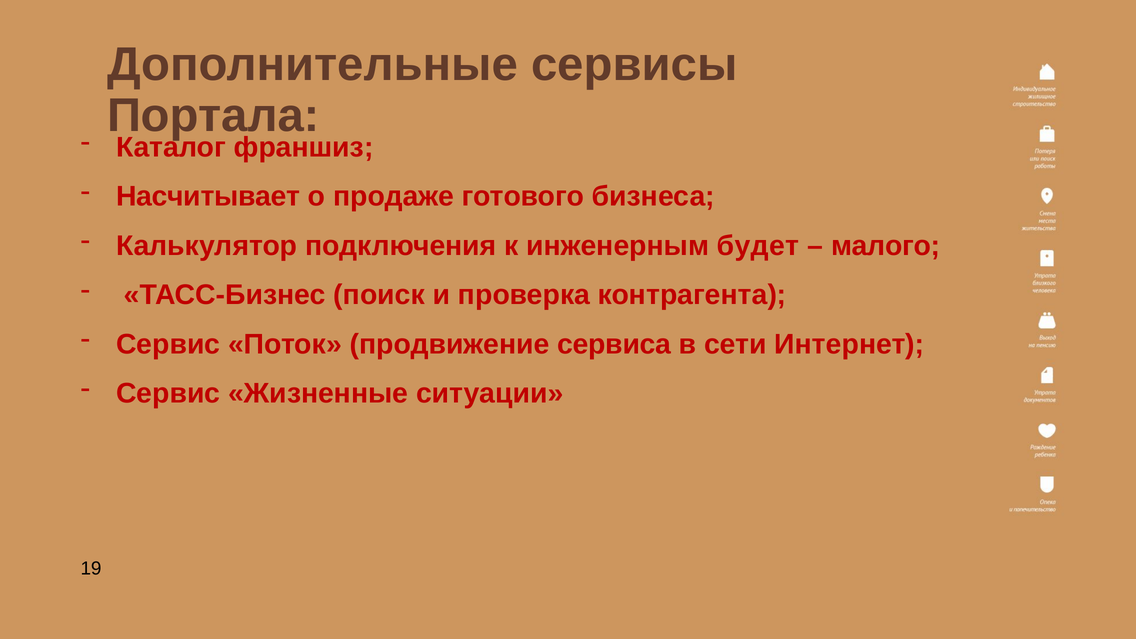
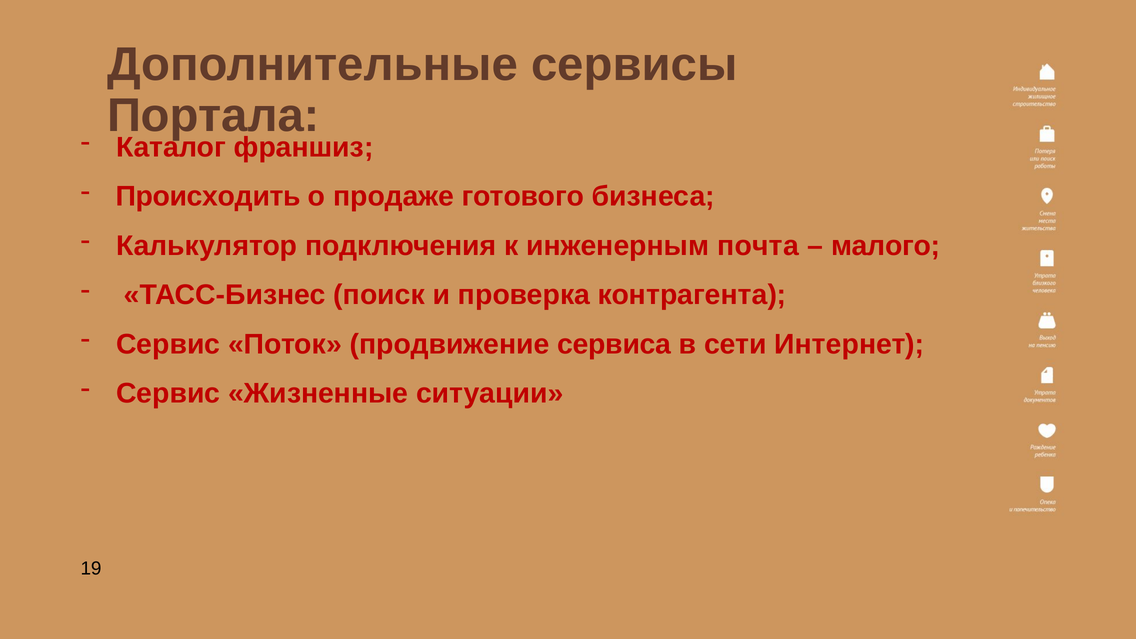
Насчитывает: Насчитывает -> Происходить (208, 196)
будет: будет -> почта (758, 246)
